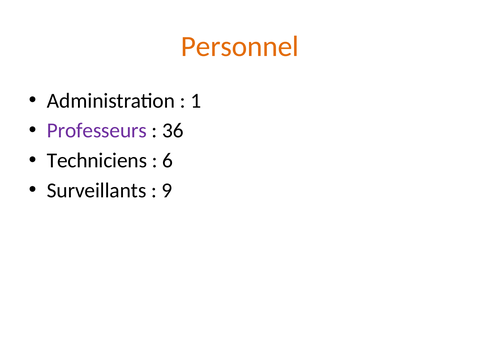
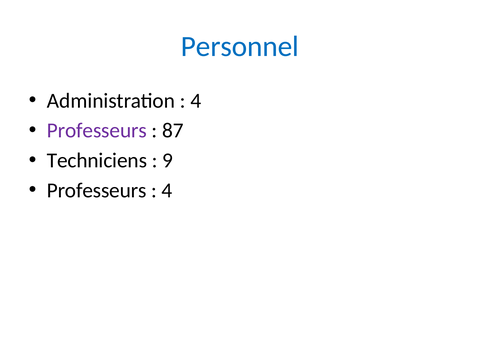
Personnel colour: orange -> blue (240, 46)
1: 1 -> 4 (196, 101)
36: 36 -> 87 (173, 131)
6: 6 -> 9 (168, 160)
Surveillants: Surveillants -> Professeurs (97, 190)
9: 9 -> 4 (167, 190)
